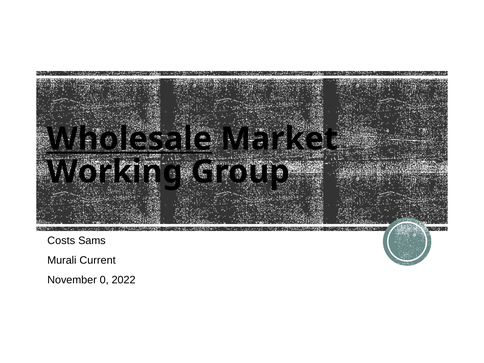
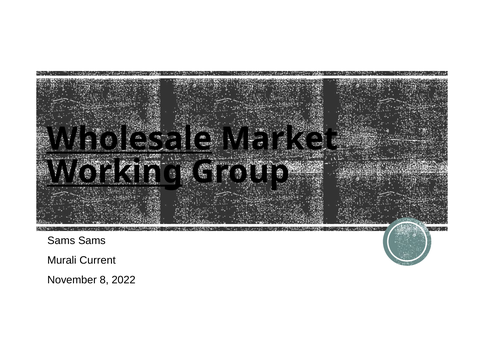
Working underline: none -> present (115, 172)
Costs: Costs -> Sams (61, 240)
0: 0 -> 8 (104, 280)
